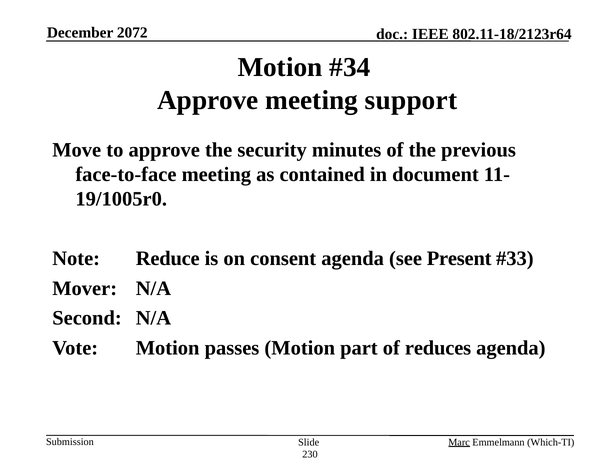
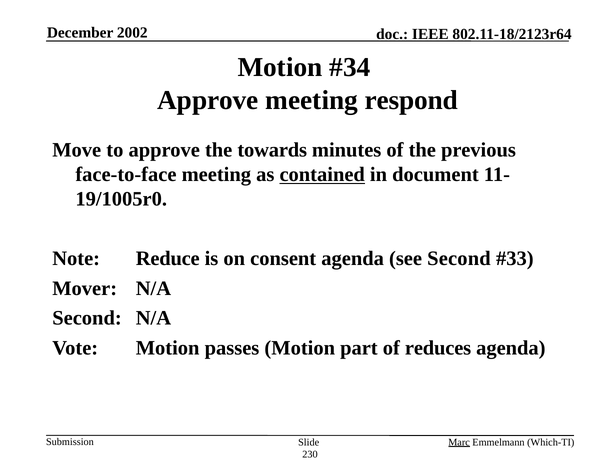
2072: 2072 -> 2002 (132, 33)
support: support -> respond (411, 100)
security: security -> towards (272, 150)
contained underline: none -> present (322, 175)
see Present: Present -> Second (459, 259)
